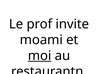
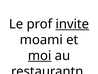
invite underline: none -> present (72, 24)
